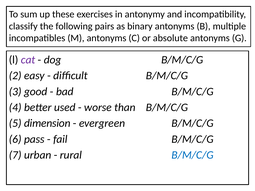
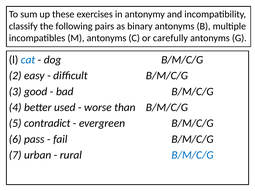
absolute: absolute -> carefully (170, 38)
cat colour: purple -> blue (28, 60)
dimension: dimension -> contradict (47, 123)
